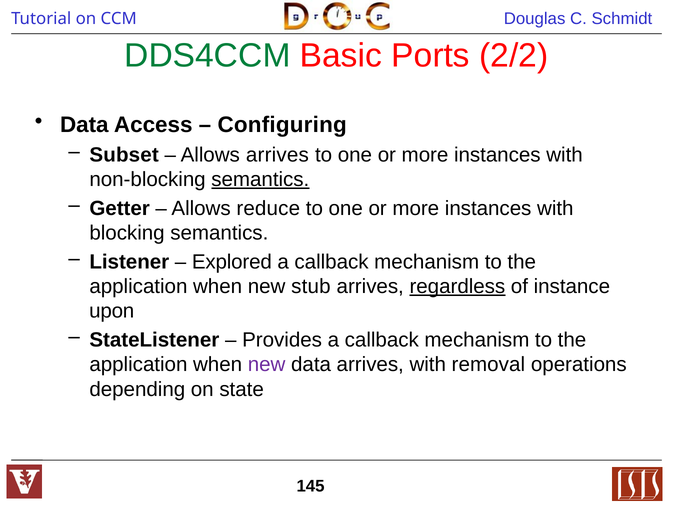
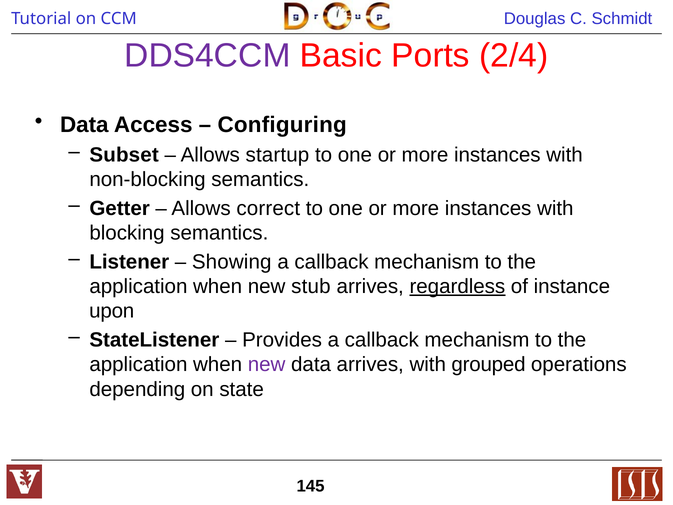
DDS4CCM colour: green -> purple (207, 56)
2/2: 2/2 -> 2/4 (514, 56)
Allows arrives: arrives -> startup (277, 155)
semantics underline: present -> none (260, 179)
reduce: reduce -> correct (268, 208)
Explored: Explored -> Showing (232, 262)
removal: removal -> grouped (489, 364)
